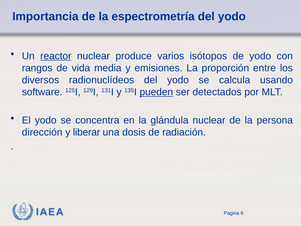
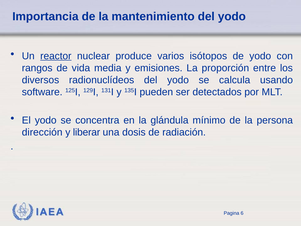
espectrometría: espectrometría -> mantenimiento (153, 17)
pueden underline: present -> none (156, 92)
glándula nuclear: nuclear -> mínimo (209, 120)
